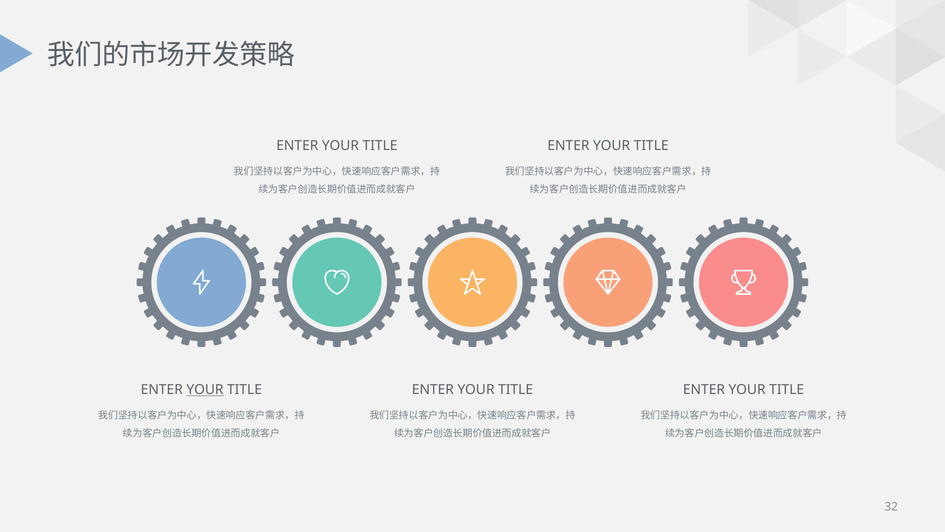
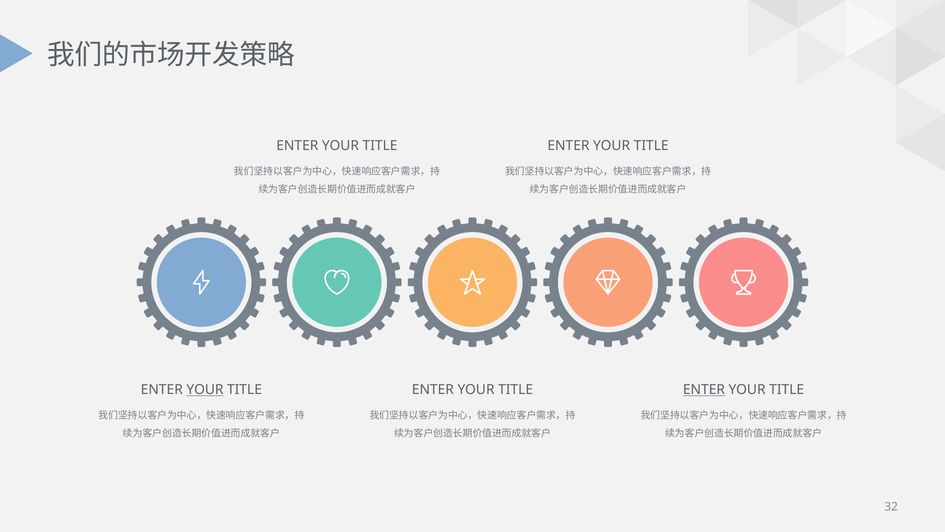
ENTER underline: none -> present (704, 389)
